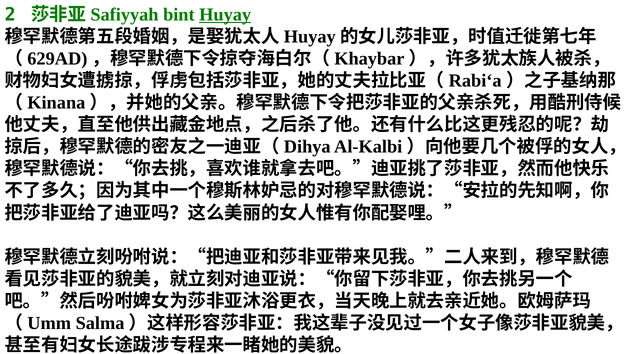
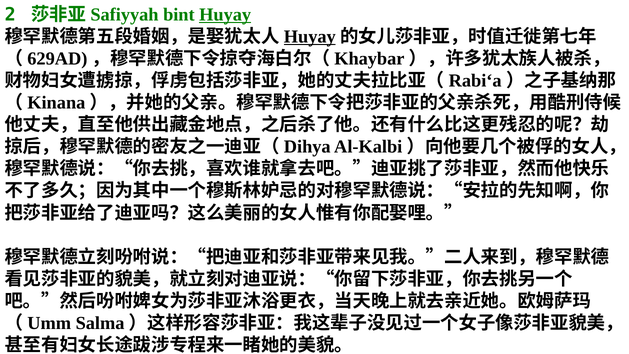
Huyay underline: none -> present (310, 37)
